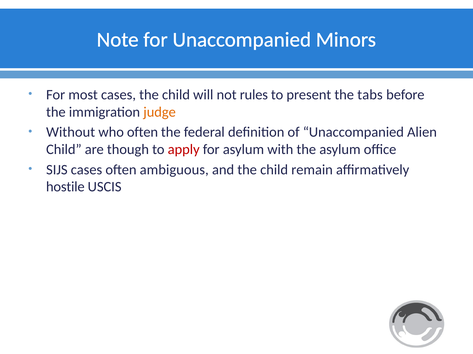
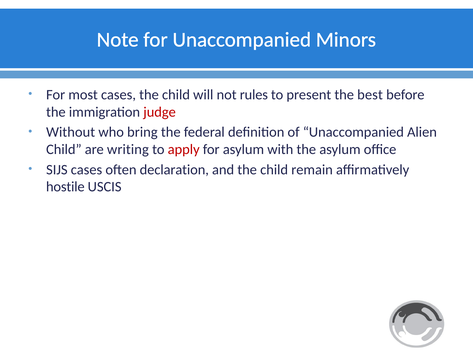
tabs: tabs -> best (370, 95)
judge colour: orange -> red (160, 112)
who often: often -> bring (142, 132)
though: though -> writing (128, 150)
ambiguous: ambiguous -> declaration (174, 170)
